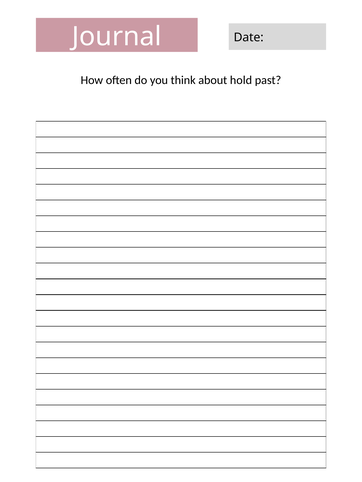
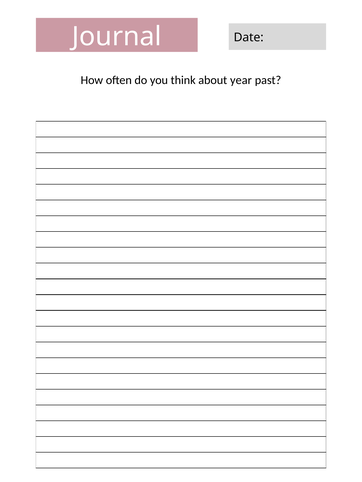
hold: hold -> year (241, 80)
